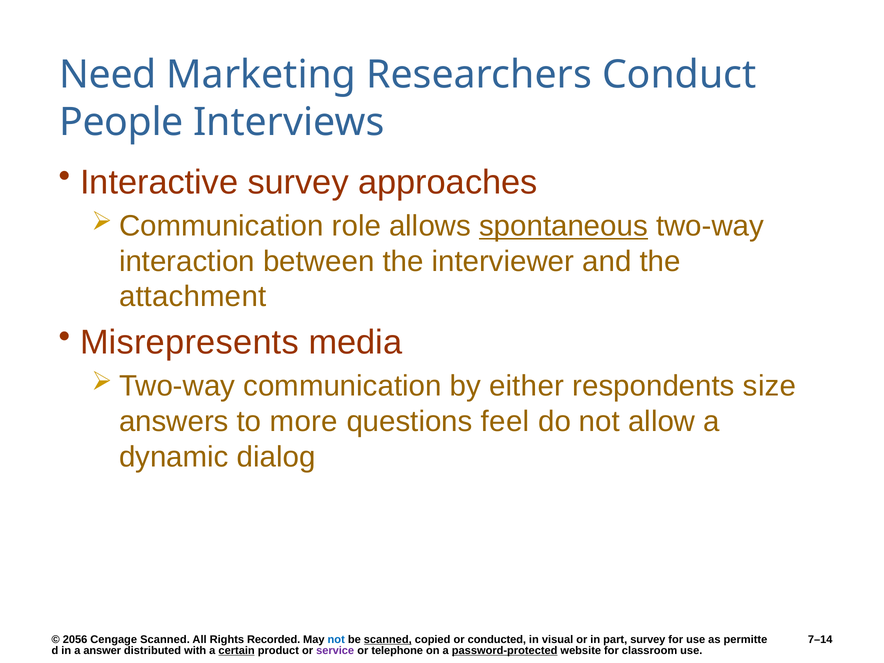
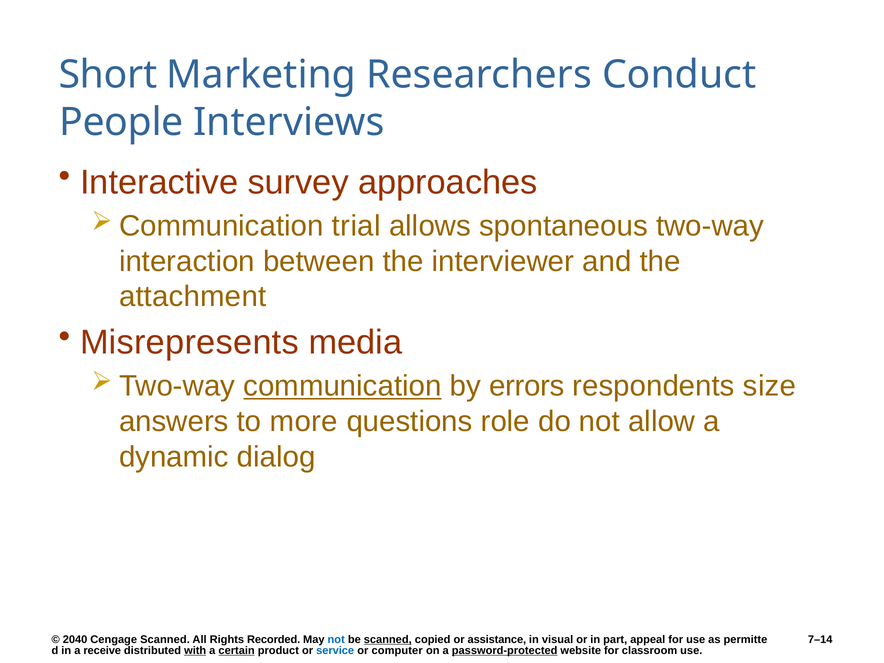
Need: Need -> Short (108, 75)
role: role -> trial (356, 226)
spontaneous underline: present -> none (563, 226)
communication underline: none -> present (342, 386)
either: either -> errors (527, 386)
feel: feel -> role (505, 422)
2056: 2056 -> 2040 (75, 639)
conducted: conducted -> assistance (497, 639)
part survey: survey -> appeal (648, 639)
answer: answer -> receive (102, 651)
with underline: none -> present (195, 651)
service colour: purple -> blue (335, 651)
telephone: telephone -> computer (397, 651)
